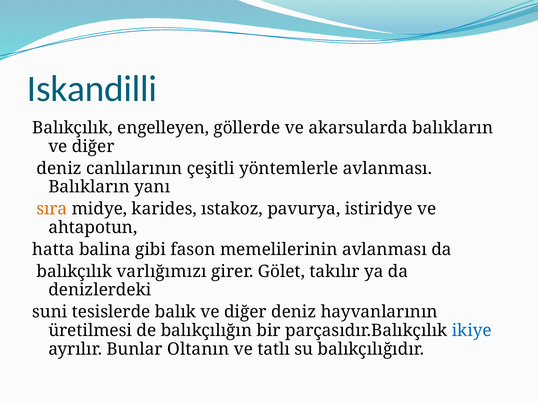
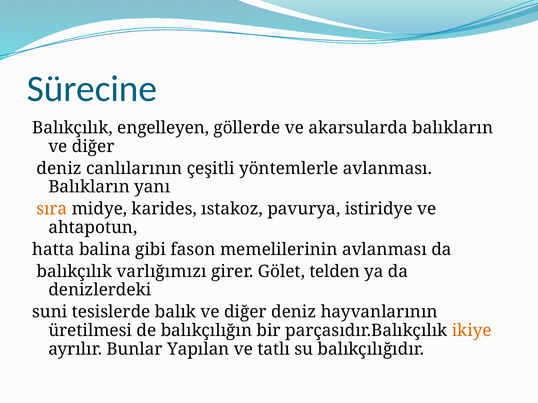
Iskandilli: Iskandilli -> Sürecine (92, 89)
takılır: takılır -> telden (335, 272)
ikiye colour: blue -> orange (472, 331)
Oltanın: Oltanın -> Yapılan (198, 349)
